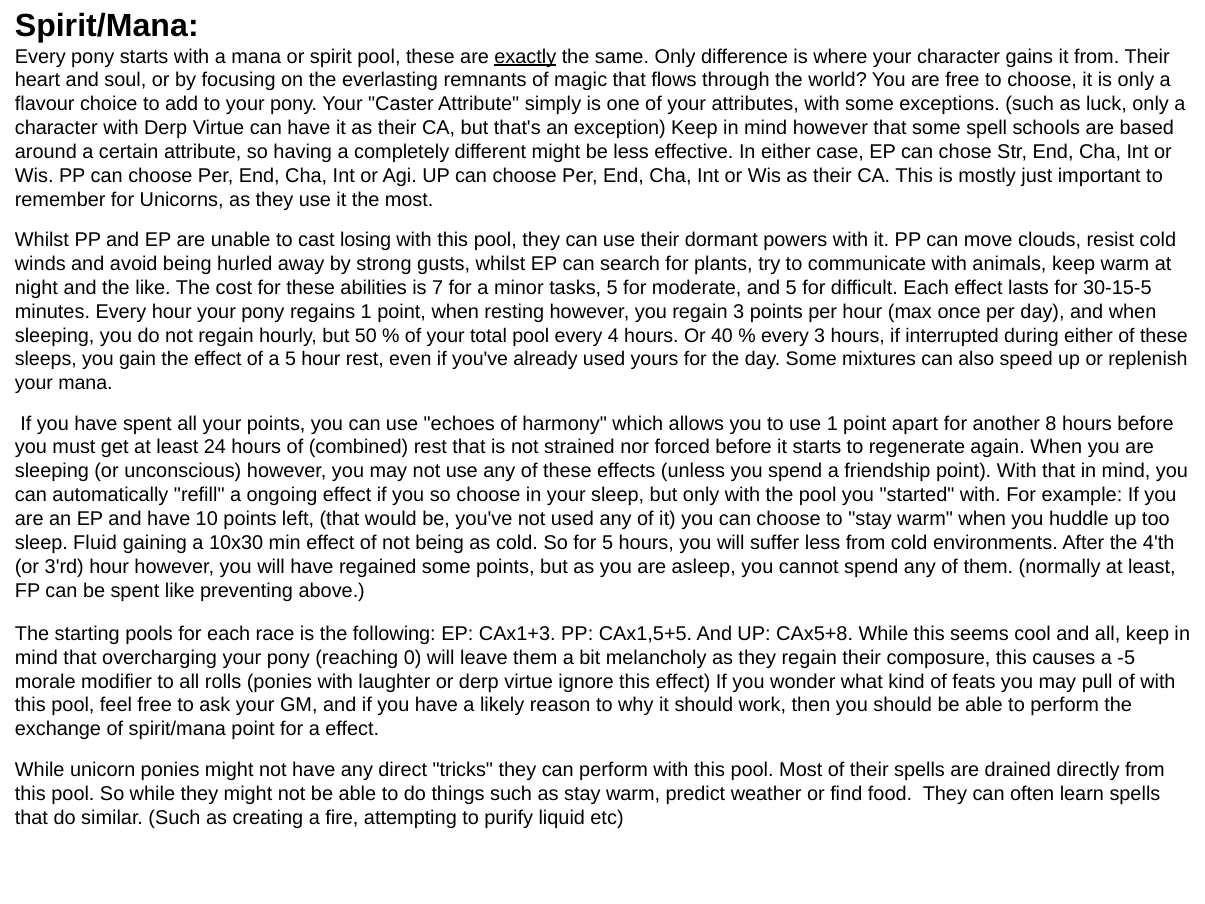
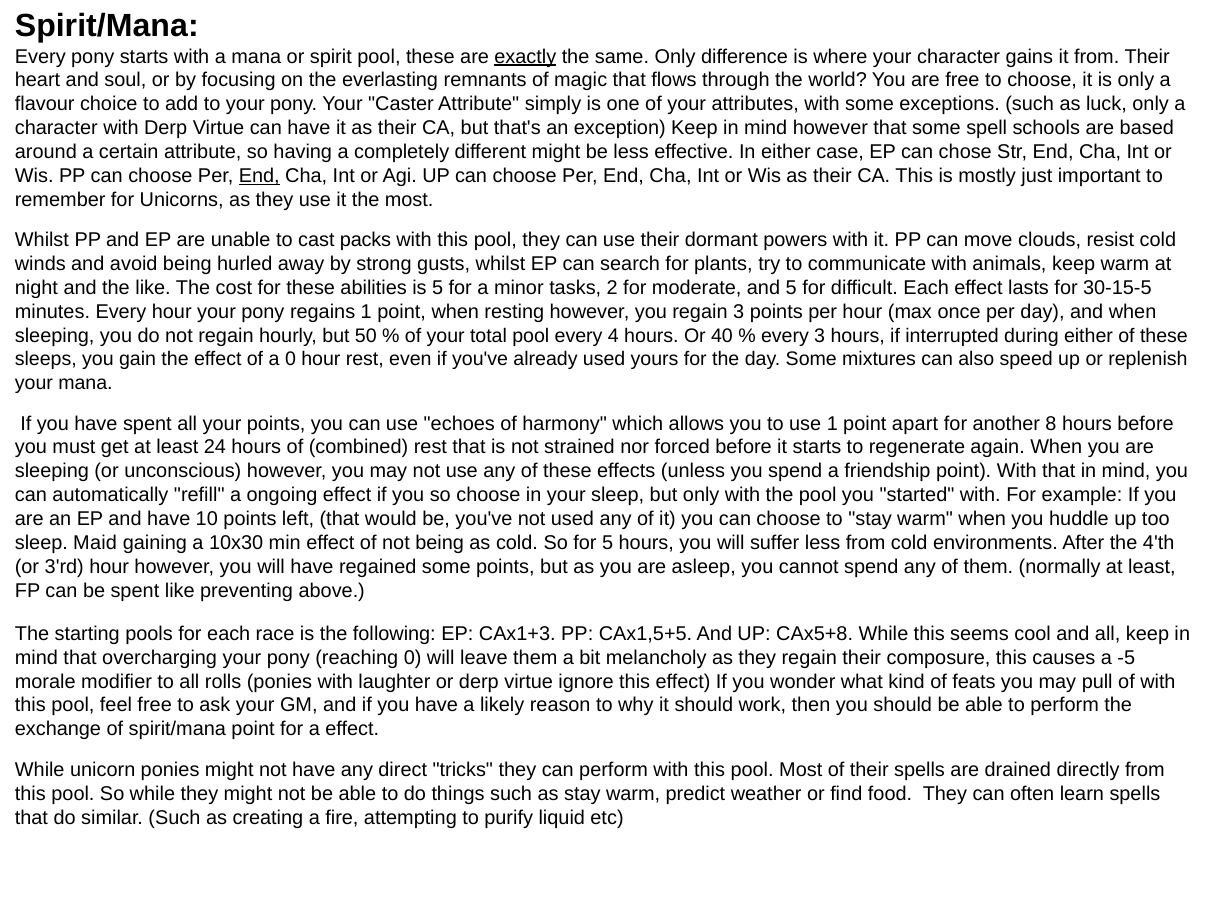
End underline: none -> present (259, 176)
losing: losing -> packs (366, 240)
is 7: 7 -> 5 (438, 288)
tasks 5: 5 -> 2 (612, 288)
a 5: 5 -> 0 (290, 359)
Fluid: Fluid -> Maid (95, 543)
